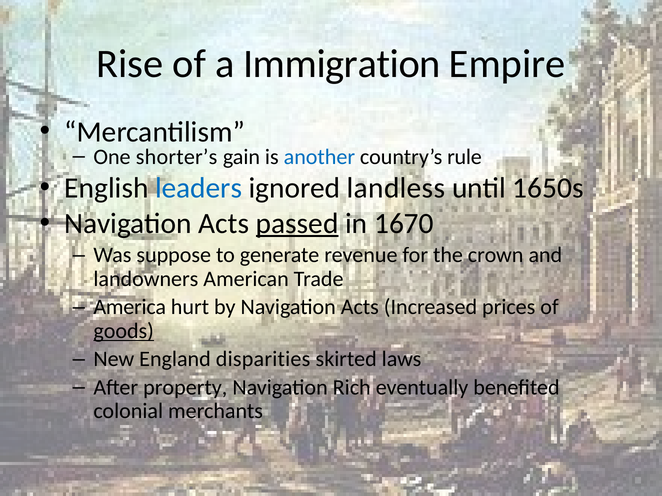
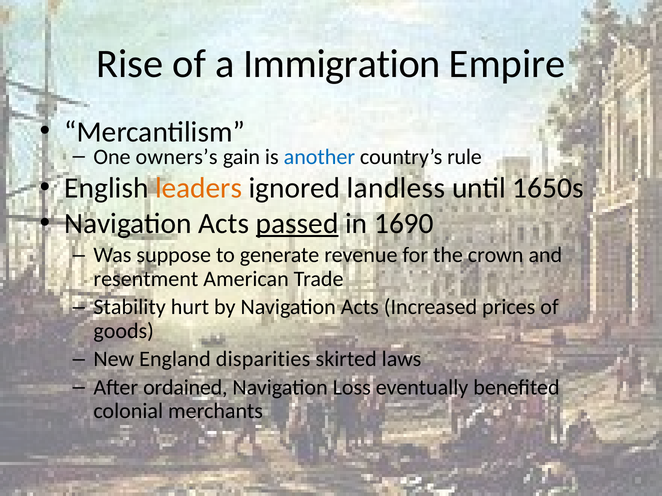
shorter’s: shorter’s -> owners’s (177, 157)
leaders colour: blue -> orange (199, 188)
1670: 1670 -> 1690 (404, 224)
landowners: landowners -> resentment (146, 279)
America: America -> Stability (130, 307)
goods underline: present -> none (124, 331)
property: property -> ordained (185, 388)
Rich: Rich -> Loss (352, 388)
